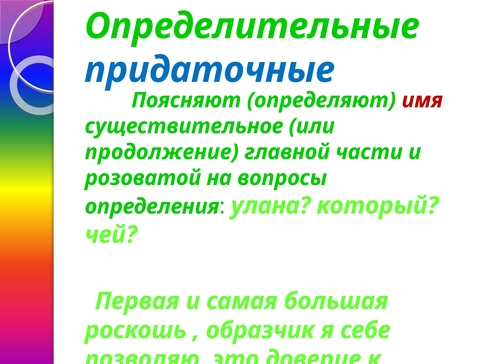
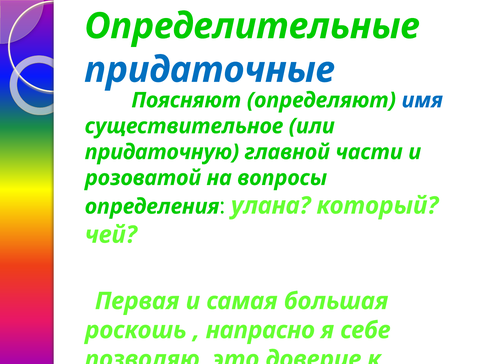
имя colour: red -> blue (422, 100)
продолжение: продолжение -> придаточную (162, 152)
образчик: образчик -> напрасно (260, 330)
